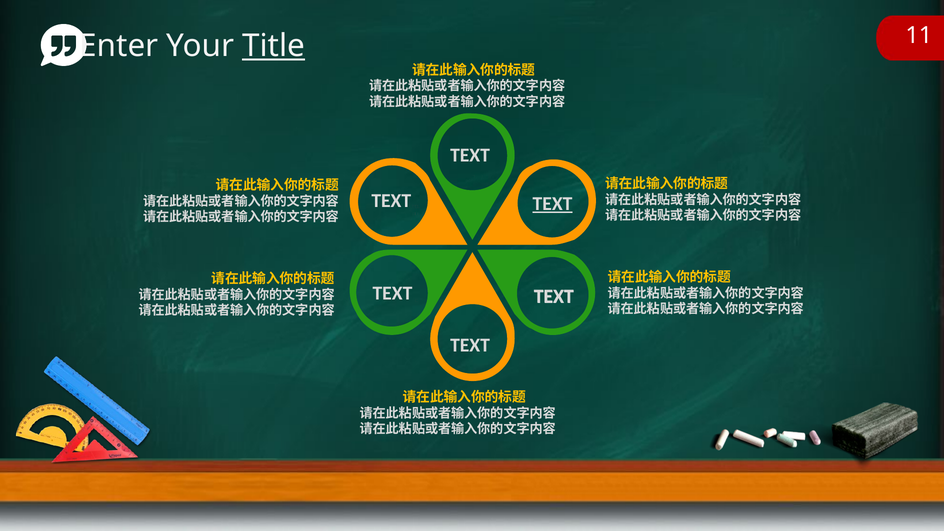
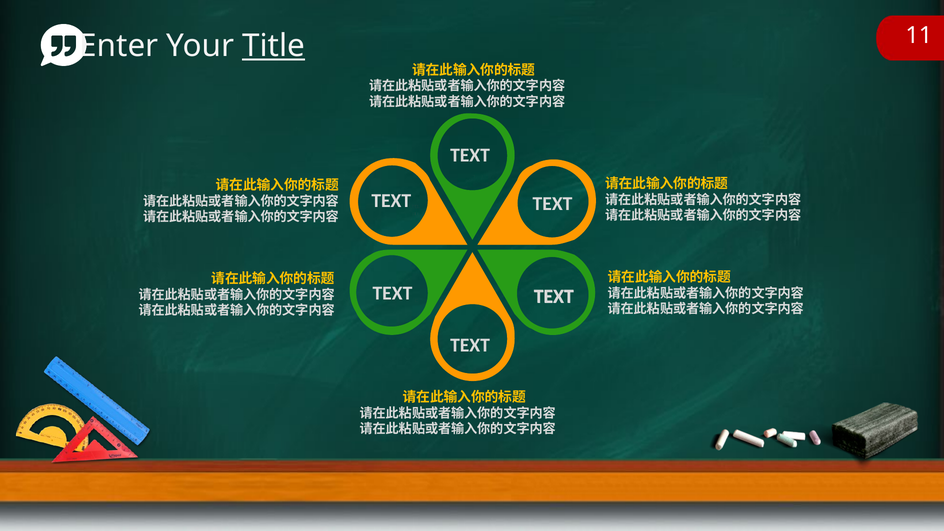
TEXT underline: present -> none (553, 204)
